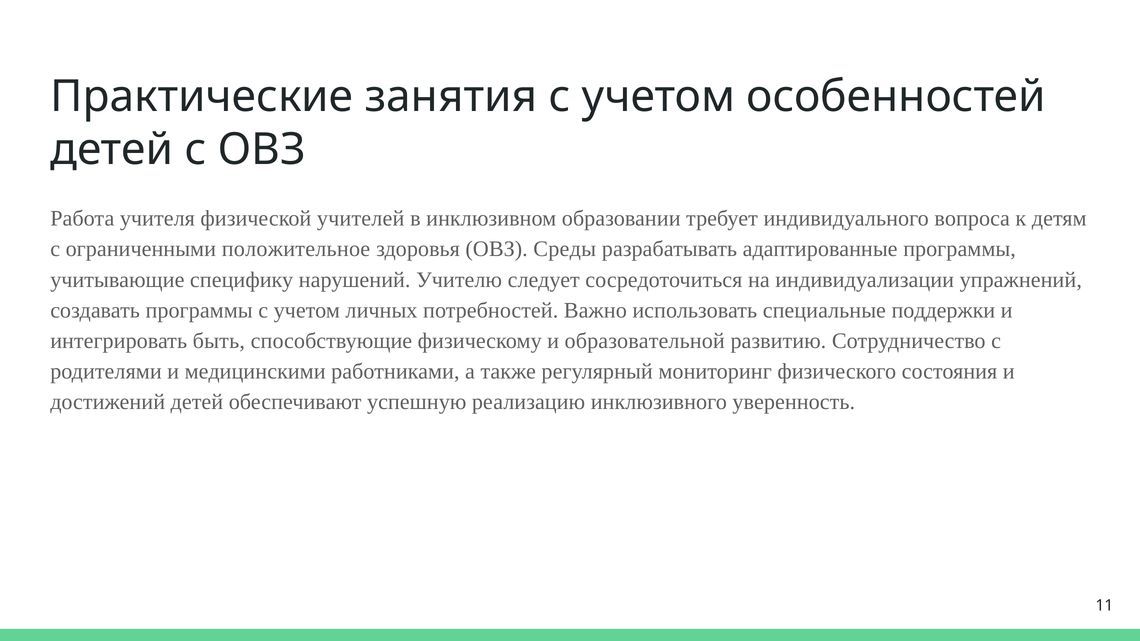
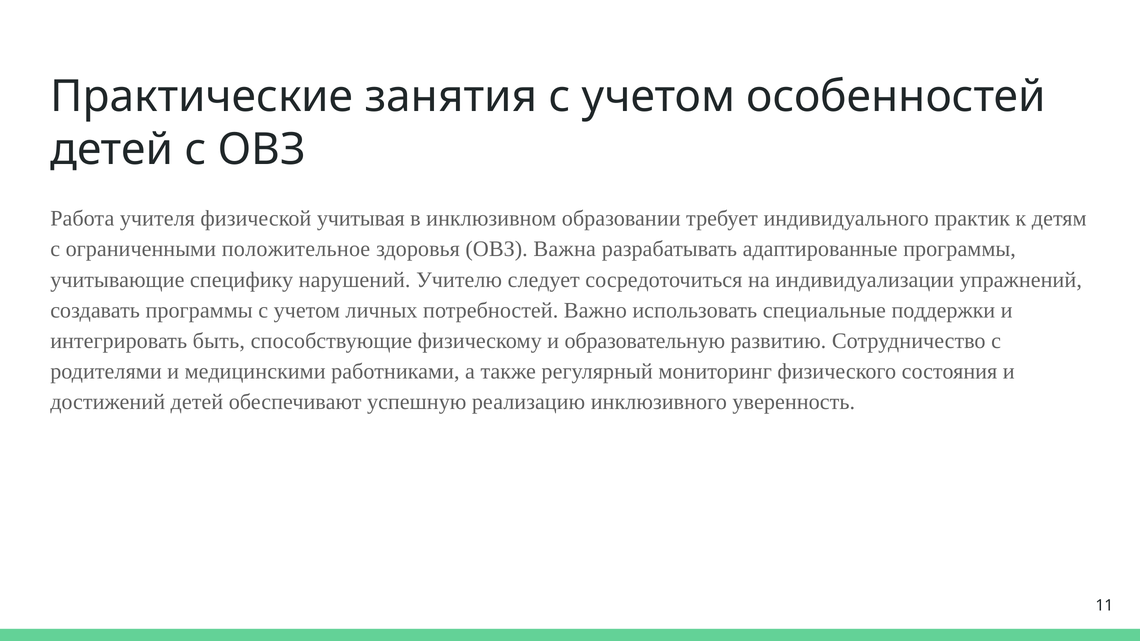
учителей: учителей -> учитывая (361, 219)
вопроса: вопроса -> практик (972, 219)
Среды: Среды -> Важна (565, 249)
образовательной: образовательной -> образовательную (645, 341)
